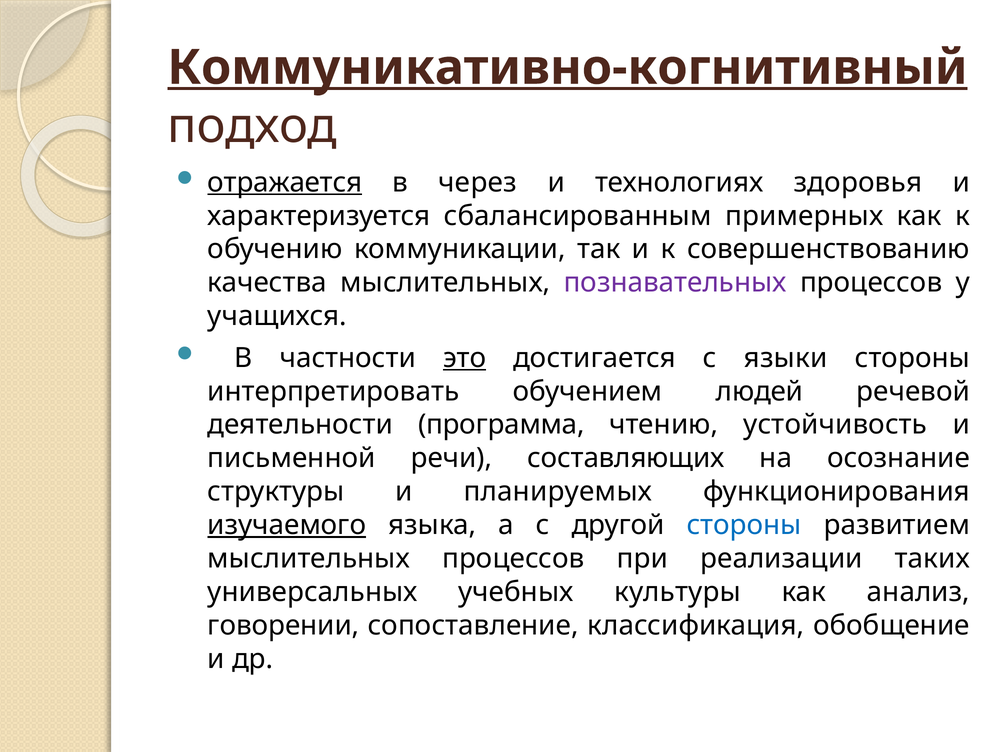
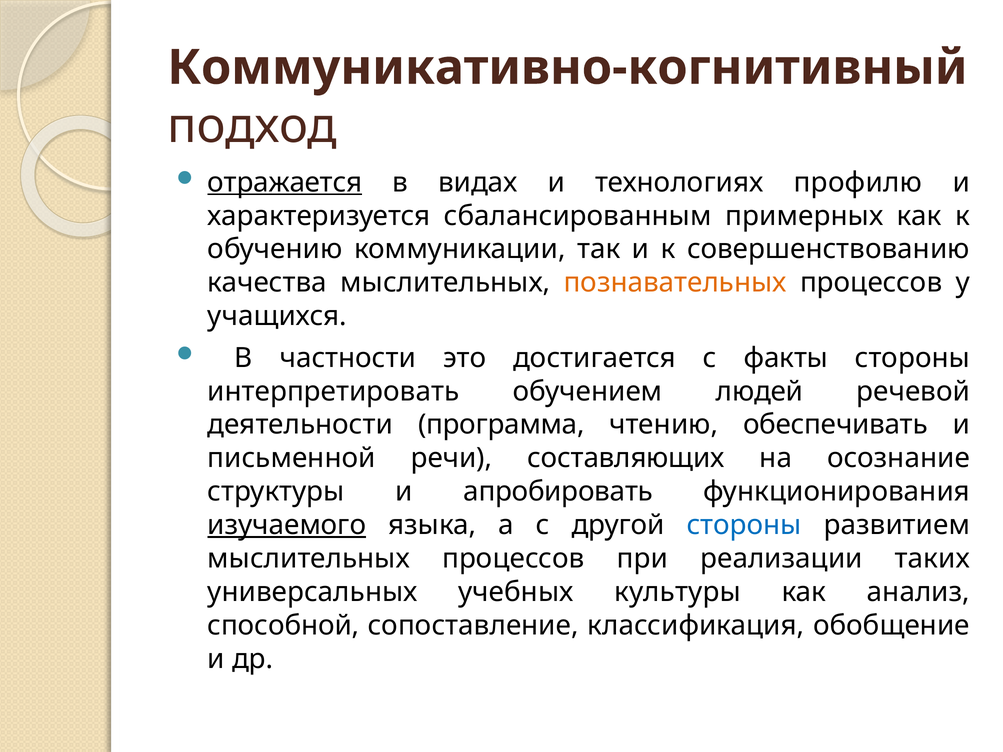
Коммуникативно-когнитивный underline: present -> none (567, 68)
через: через -> видах (478, 182)
здоровья: здоровья -> профилю (858, 182)
познавательных colour: purple -> orange (675, 283)
это underline: present -> none (465, 358)
языки: языки -> факты (786, 358)
устойчивость: устойчивость -> обеспечивать (835, 425)
планируемых: планируемых -> апробировать (558, 492)
говорении: говорении -> способной (283, 626)
